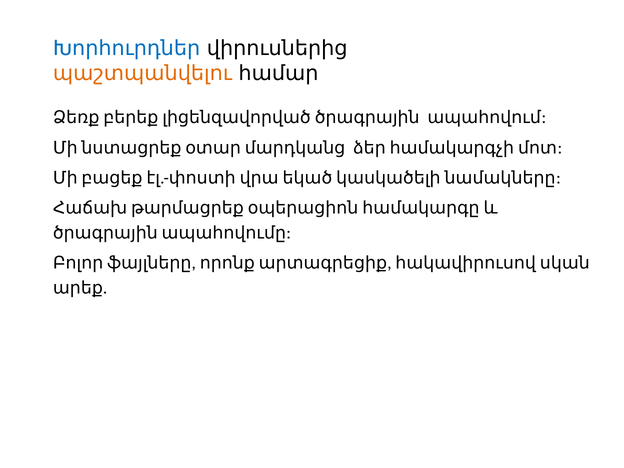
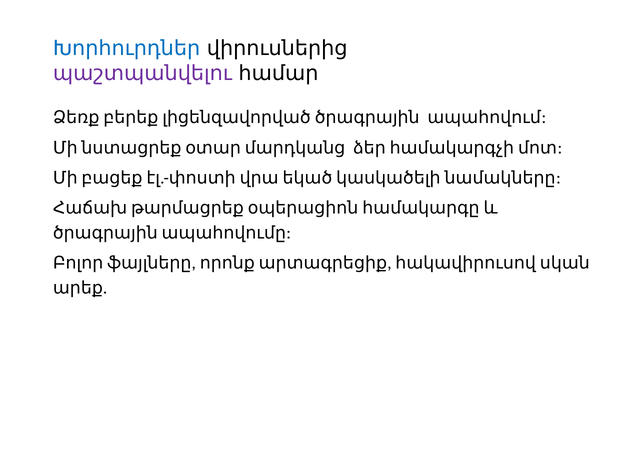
պաշտպանվելու colour: orange -> purple (142, 73)
